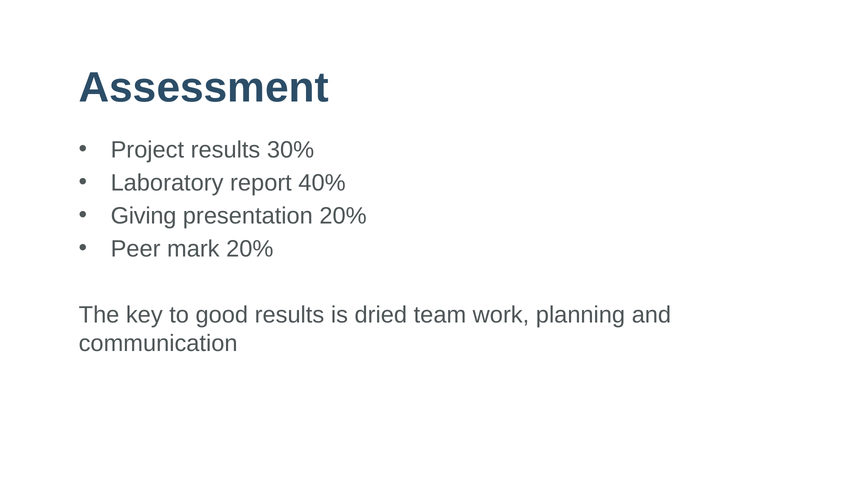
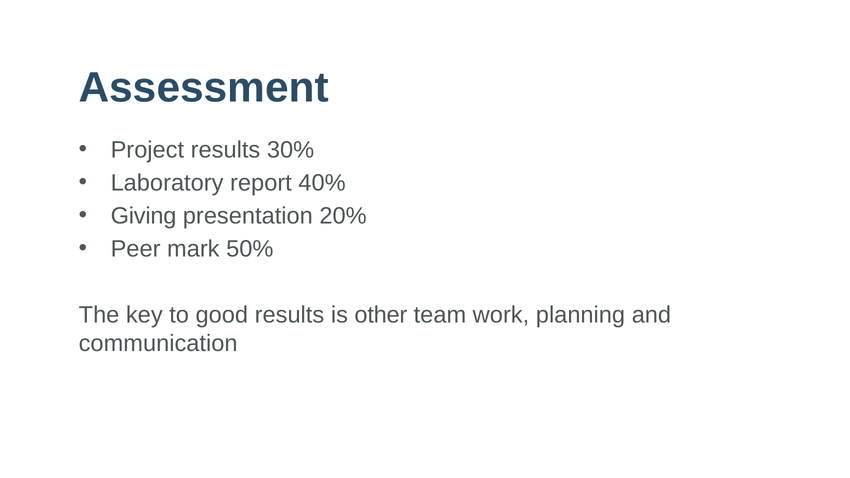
mark 20%: 20% -> 50% (250, 249)
dried: dried -> other (381, 315)
